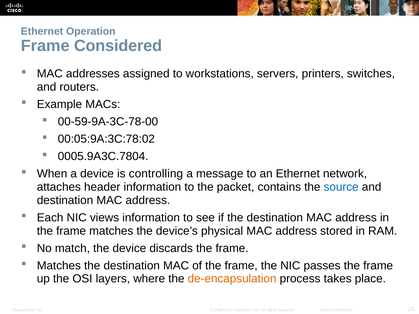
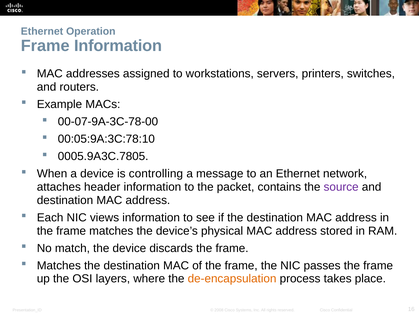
Frame Considered: Considered -> Information (118, 46)
00-59-9A-3C-78-00: 00-59-9A-3C-78-00 -> 00-07-9A-3C-78-00 (108, 122)
00:05:9A:3C:78:02: 00:05:9A:3C:78:02 -> 00:05:9A:3C:78:10 (106, 139)
0005.9A3C.7804: 0005.9A3C.7804 -> 0005.9A3C.7805 (103, 157)
source colour: blue -> purple (341, 187)
